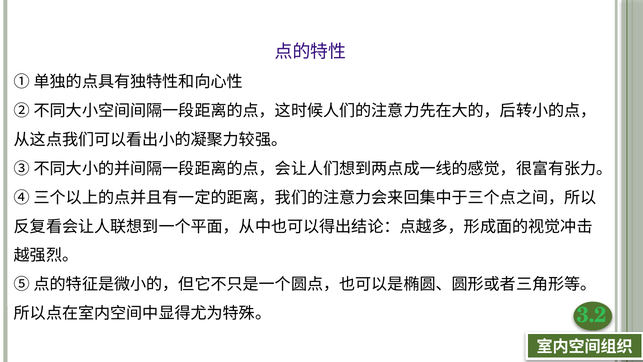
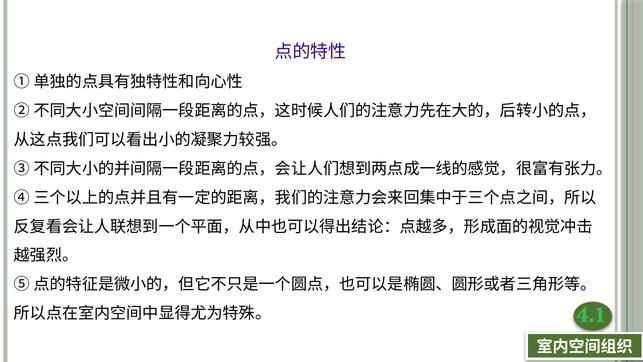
3.2: 3.2 -> 4.1 (592, 315)
